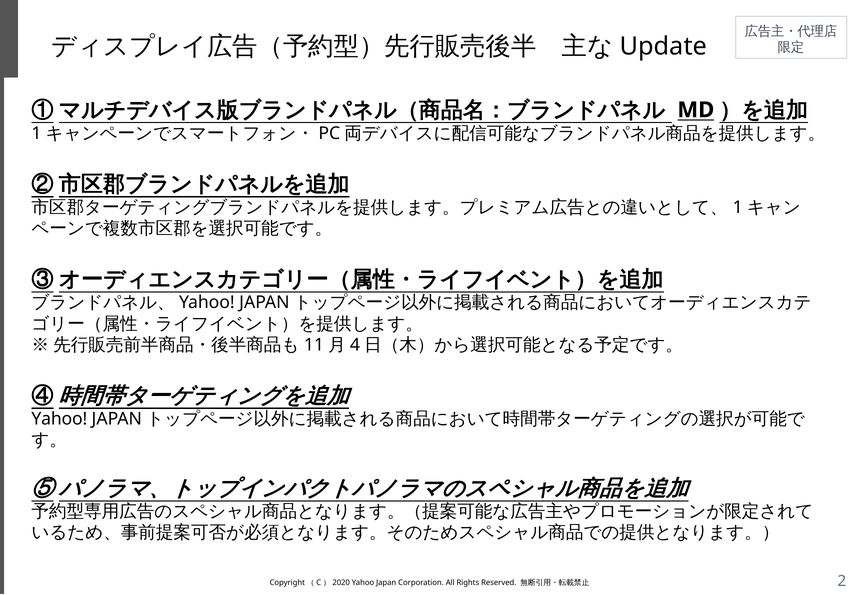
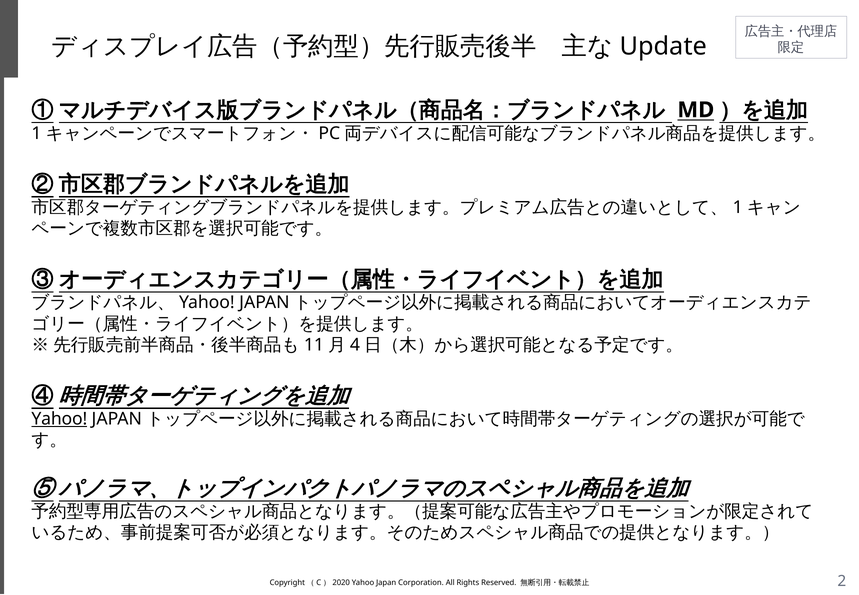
Yahoo underline: none -> present (59, 419)
